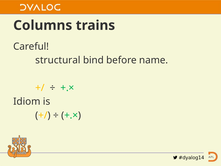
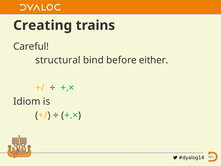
Columns: Columns -> Creating (43, 25)
name: name -> either (154, 60)
